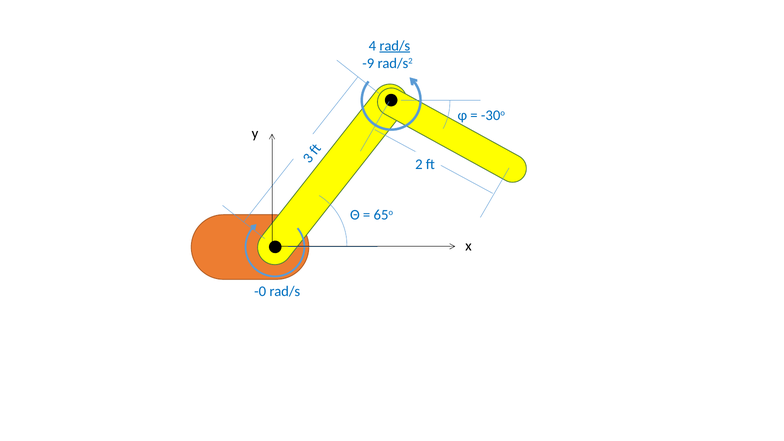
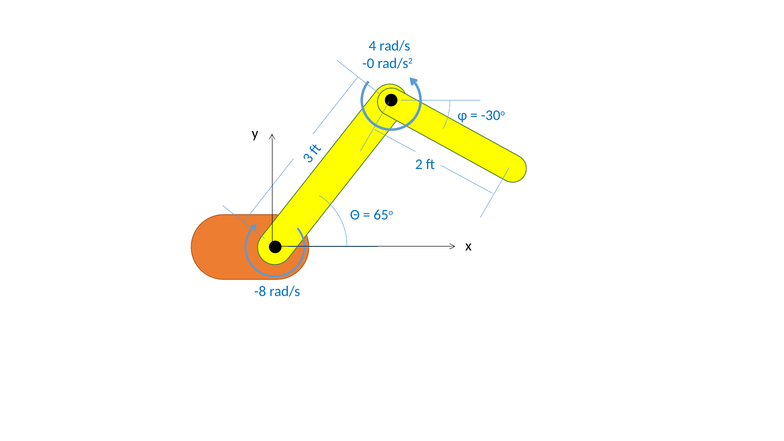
rad/s underline: present -> none (395, 46)
-9: -9 -> -0 (368, 63)
-0: -0 -> -8 (260, 291)
